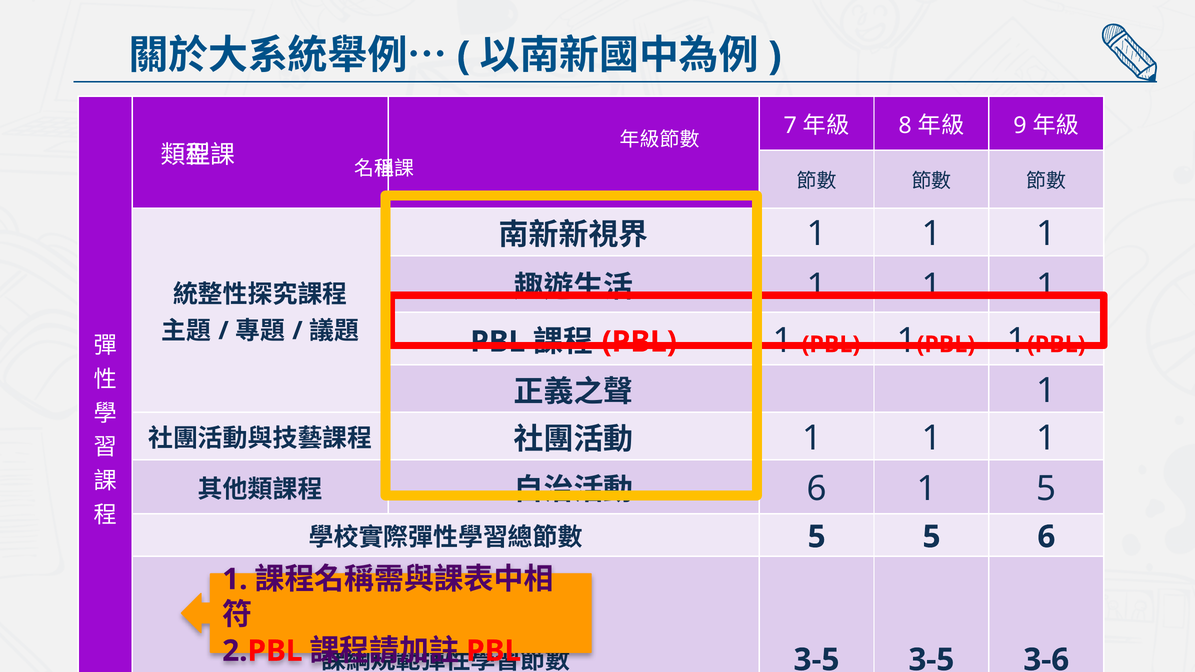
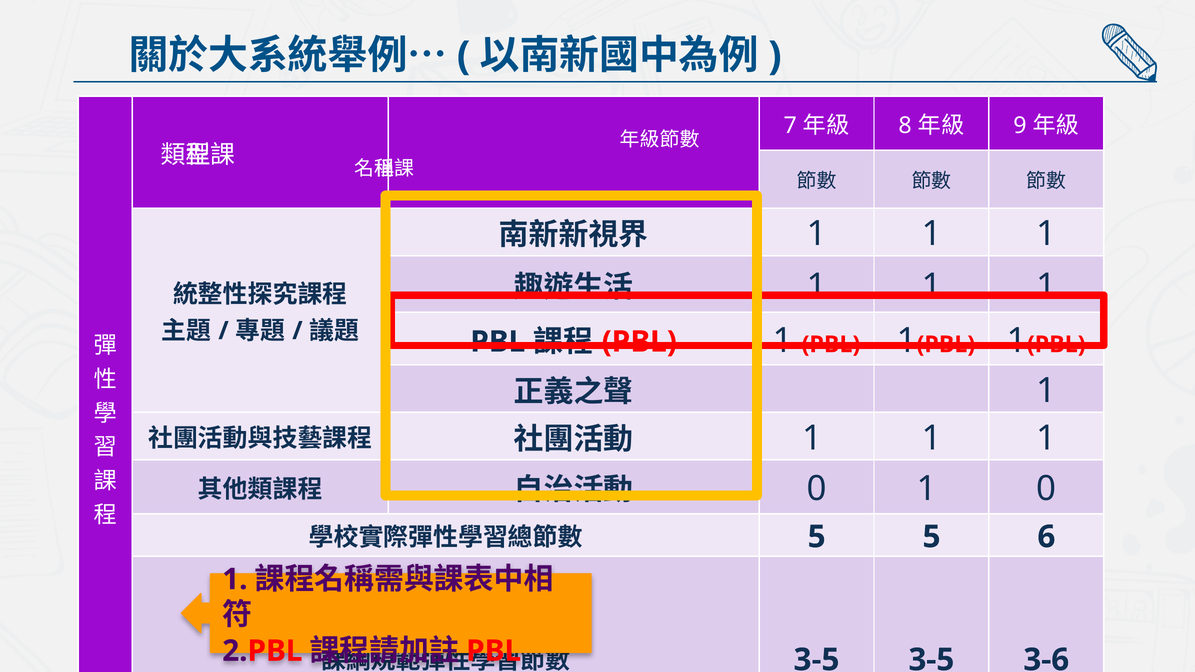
6: 6 -> 0 (817, 489)
1 5: 5 -> 0 (1046, 489)
